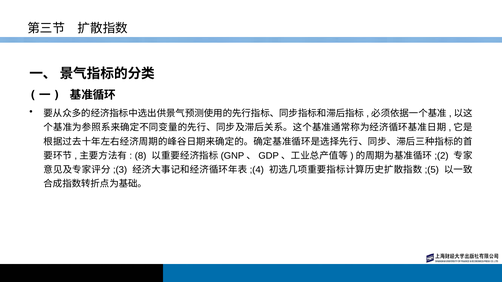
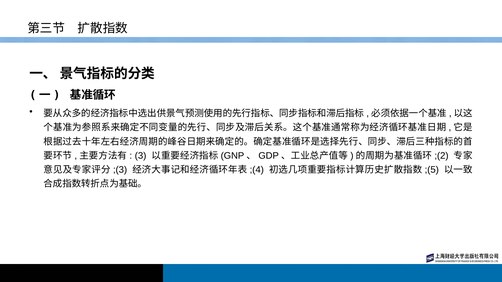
8: 8 -> 3 (141, 156)
